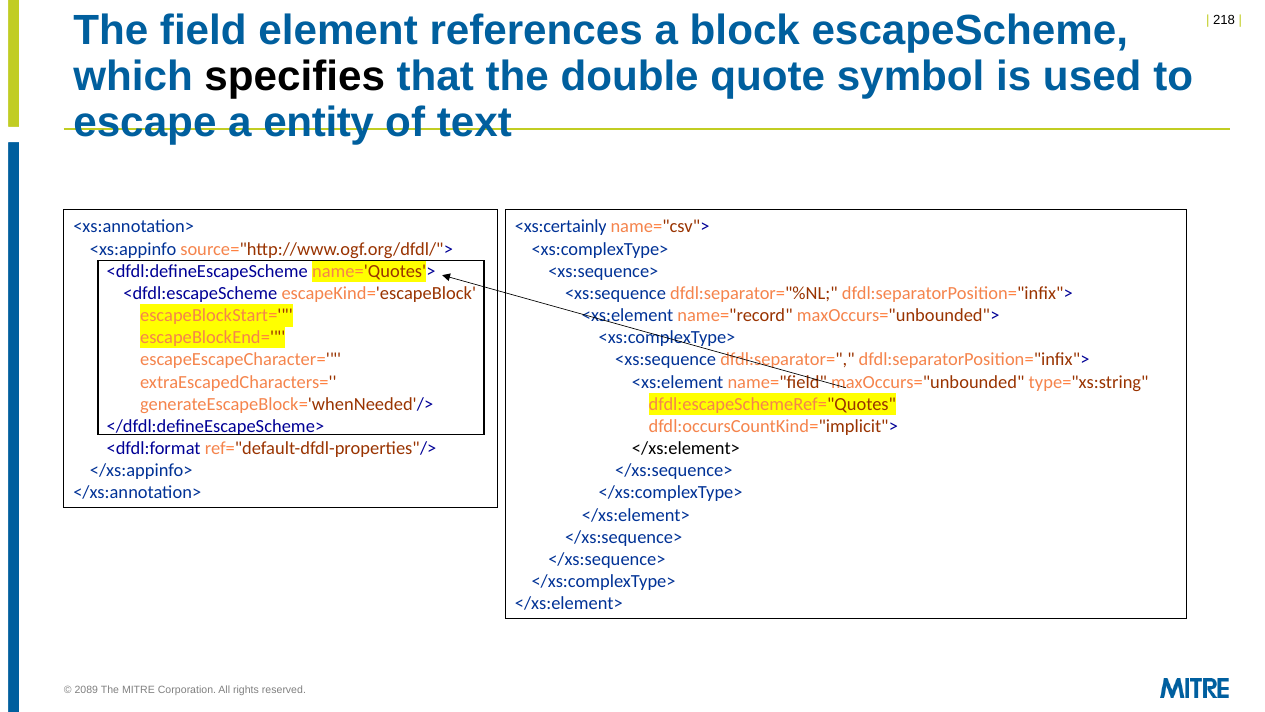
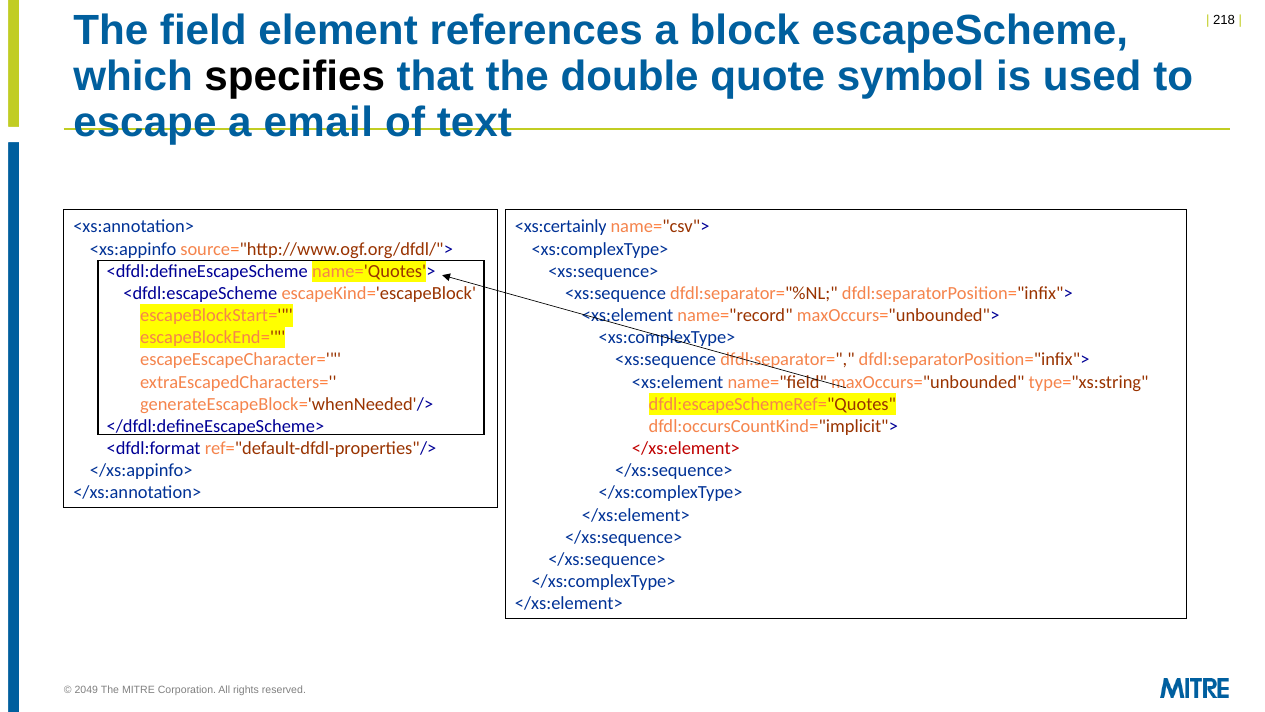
entity: entity -> email (318, 122)
</xs:element> colour: black -> red (686, 448)
2089: 2089 -> 2049 (86, 690)
